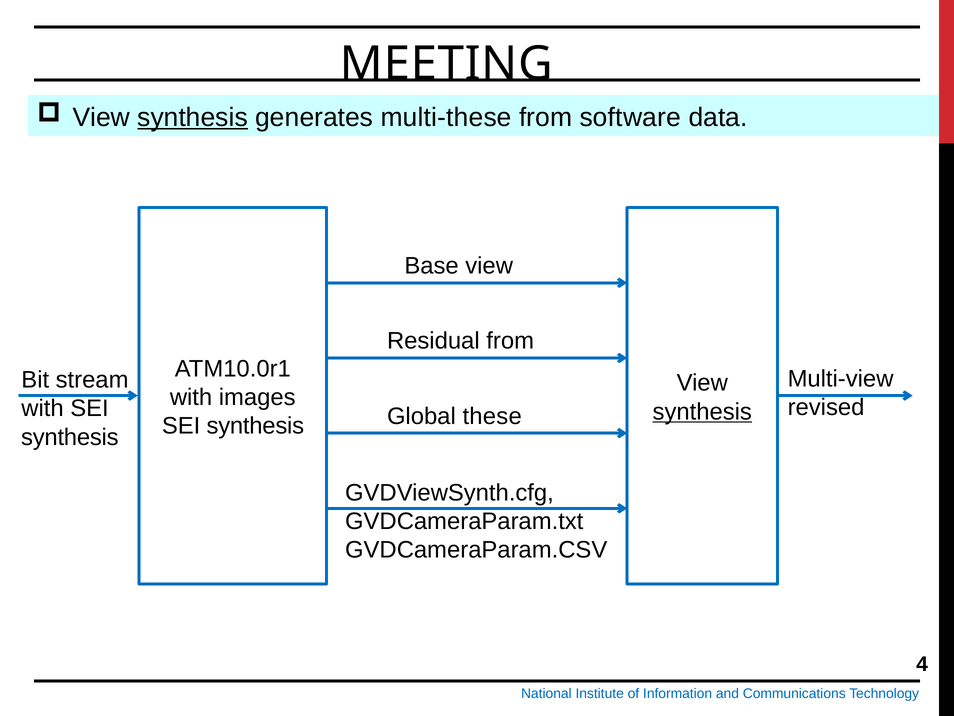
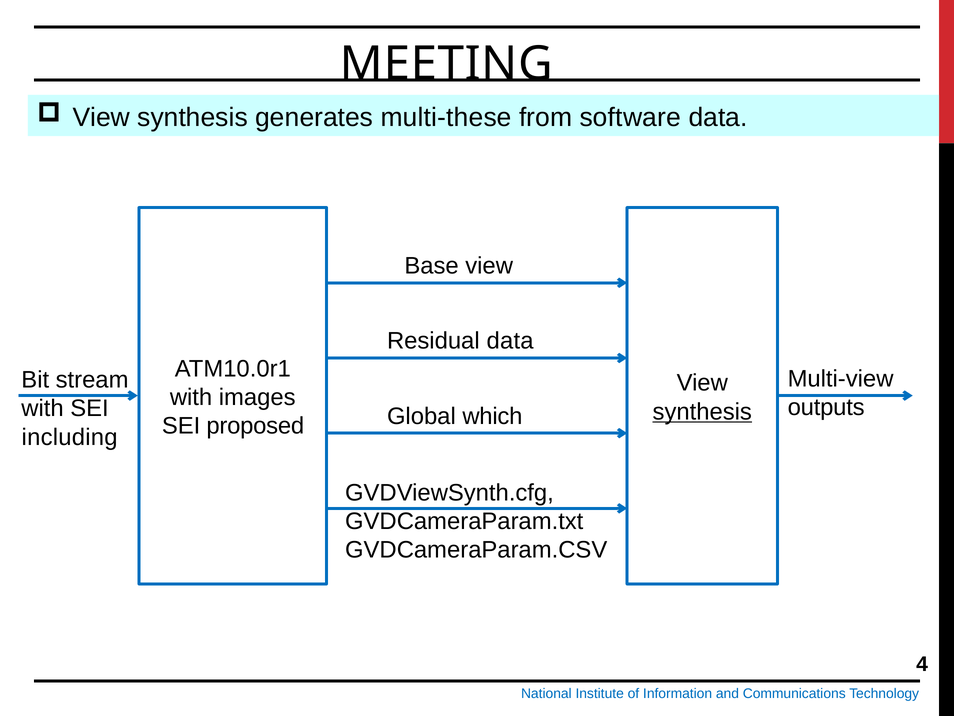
synthesis underline: present -> none (193, 117)
Residual from: from -> data (510, 341)
revised: revised -> outputs (826, 407)
these: these -> which (492, 416)
synthesis: synthesis -> proposed (255, 426)
synthesis: synthesis -> including (70, 437)
